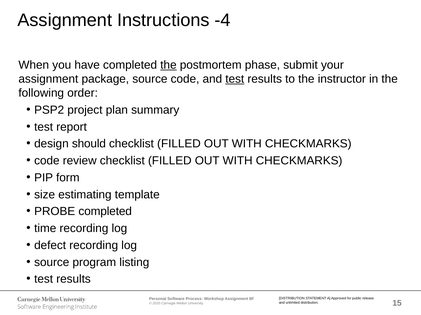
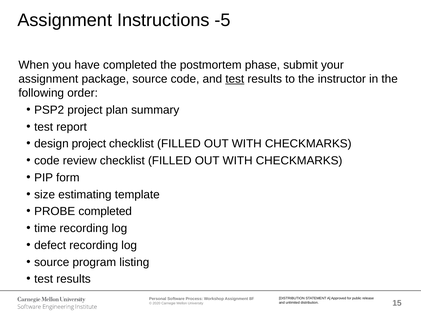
-4: -4 -> -5 (223, 20)
the underline: present -> none (168, 65)
design should: should -> project (89, 144)
